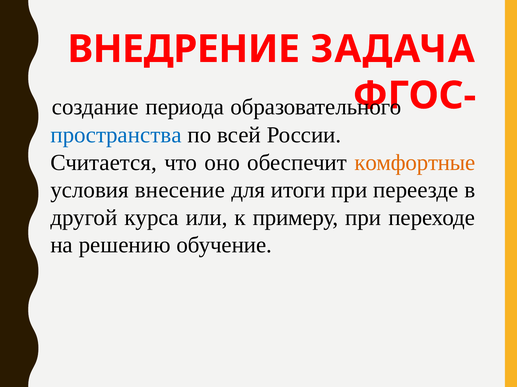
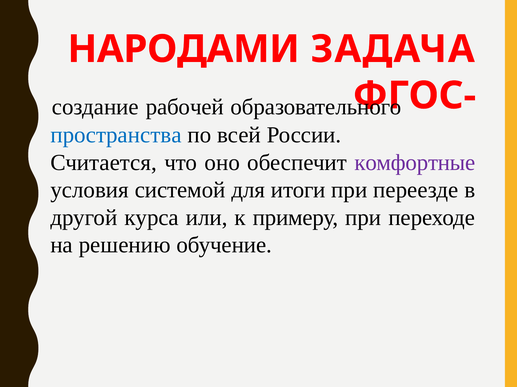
ВНЕДРЕНИЕ: ВНЕДРЕНИЕ -> НАРОДАМИ (184, 49)
периода: периода -> рабочей (185, 107)
комфортные colour: orange -> purple (415, 163)
внесение: внесение -> системой (180, 190)
